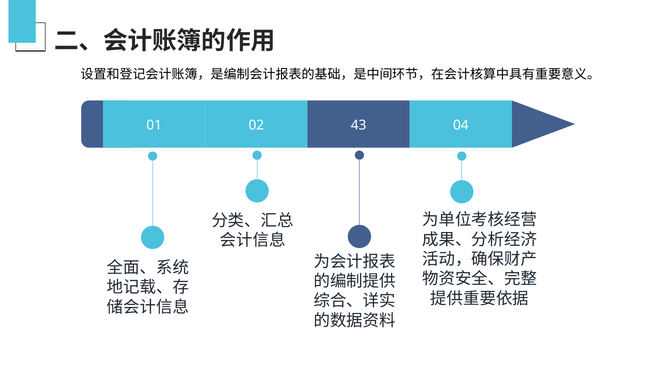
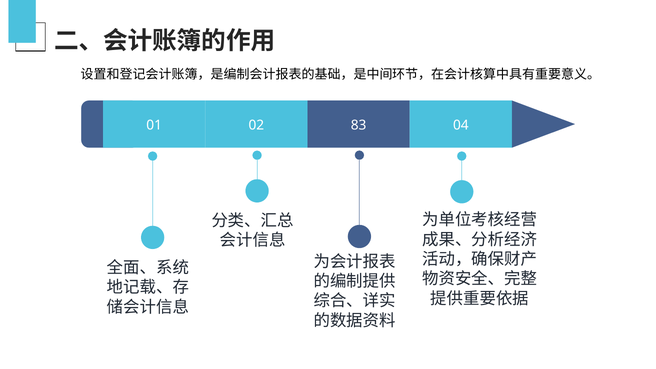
43: 43 -> 83 (359, 125)
